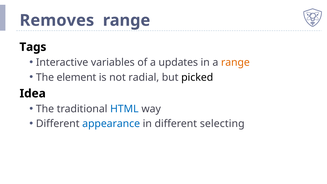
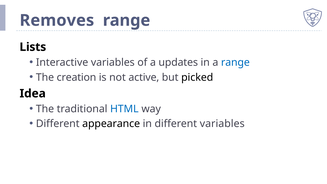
Tags: Tags -> Lists (33, 47)
range colour: orange -> blue (235, 62)
element: element -> creation (76, 77)
radial: radial -> active (144, 77)
appearance colour: blue -> black (111, 124)
different selecting: selecting -> variables (222, 124)
